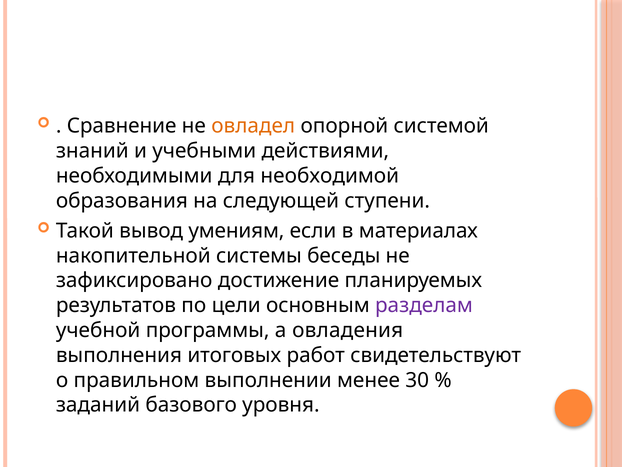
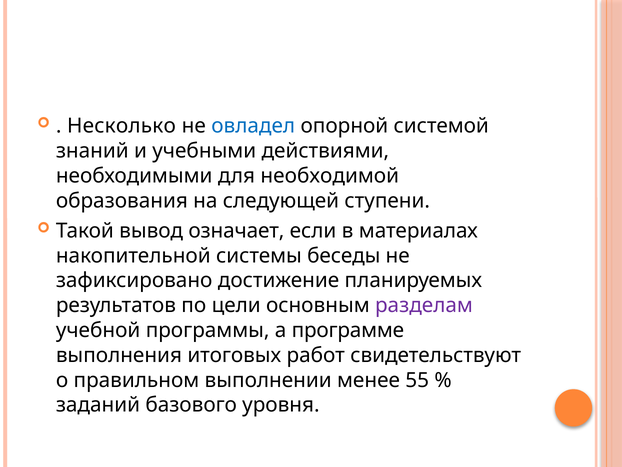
Сравнение: Сравнение -> Несколько (121, 126)
овладел colour: orange -> blue (253, 126)
умениям: умениям -> означает (236, 231)
овладения: овладения -> программе (348, 330)
30: 30 -> 55 (417, 380)
